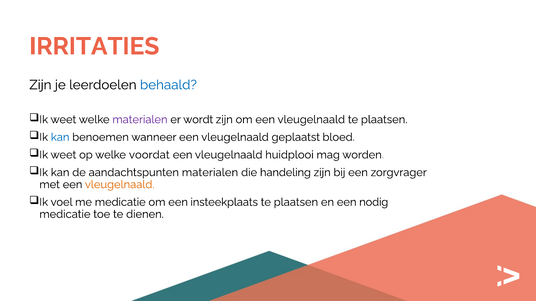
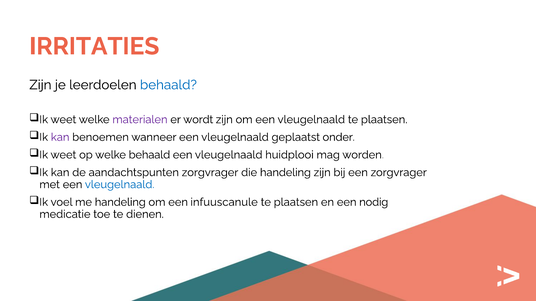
kan colour: blue -> purple (60, 137)
bloed: bloed -> onder (339, 137)
welke voordat: voordat -> behaald (149, 155)
aandachtspunten materialen: materialen -> zorgvrager (210, 173)
vleugelnaald colour: orange -> blue (120, 185)
me medicatie: medicatie -> handeling (120, 202)
insteekplaats: insteekplaats -> infuuscanule (224, 202)
